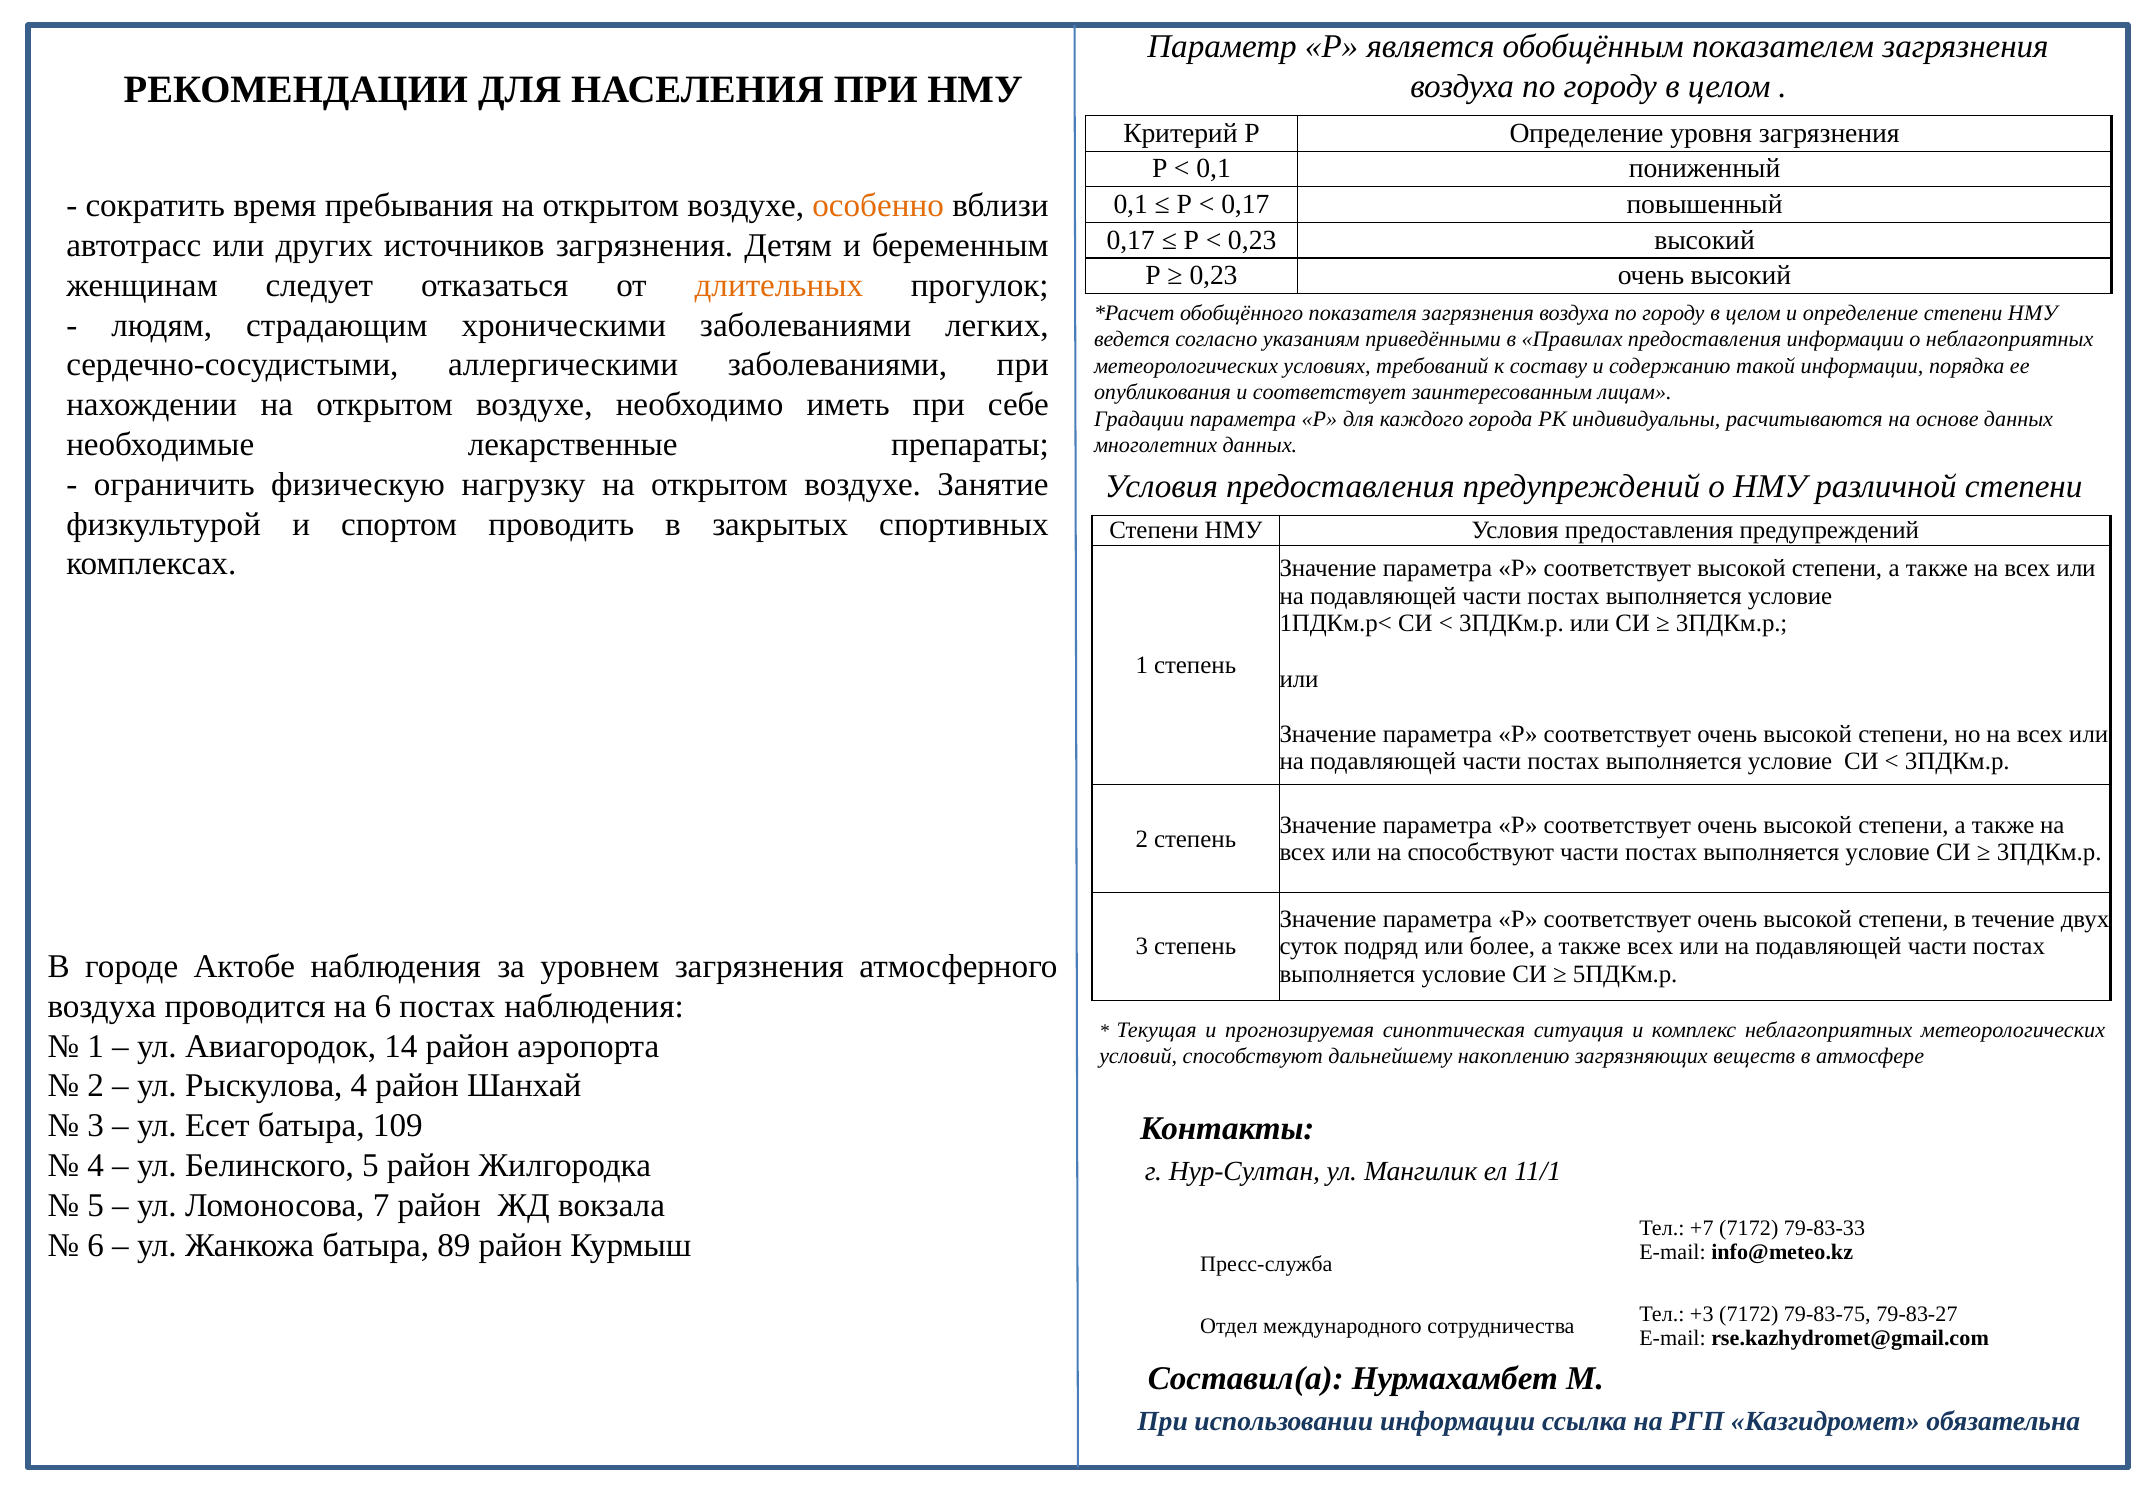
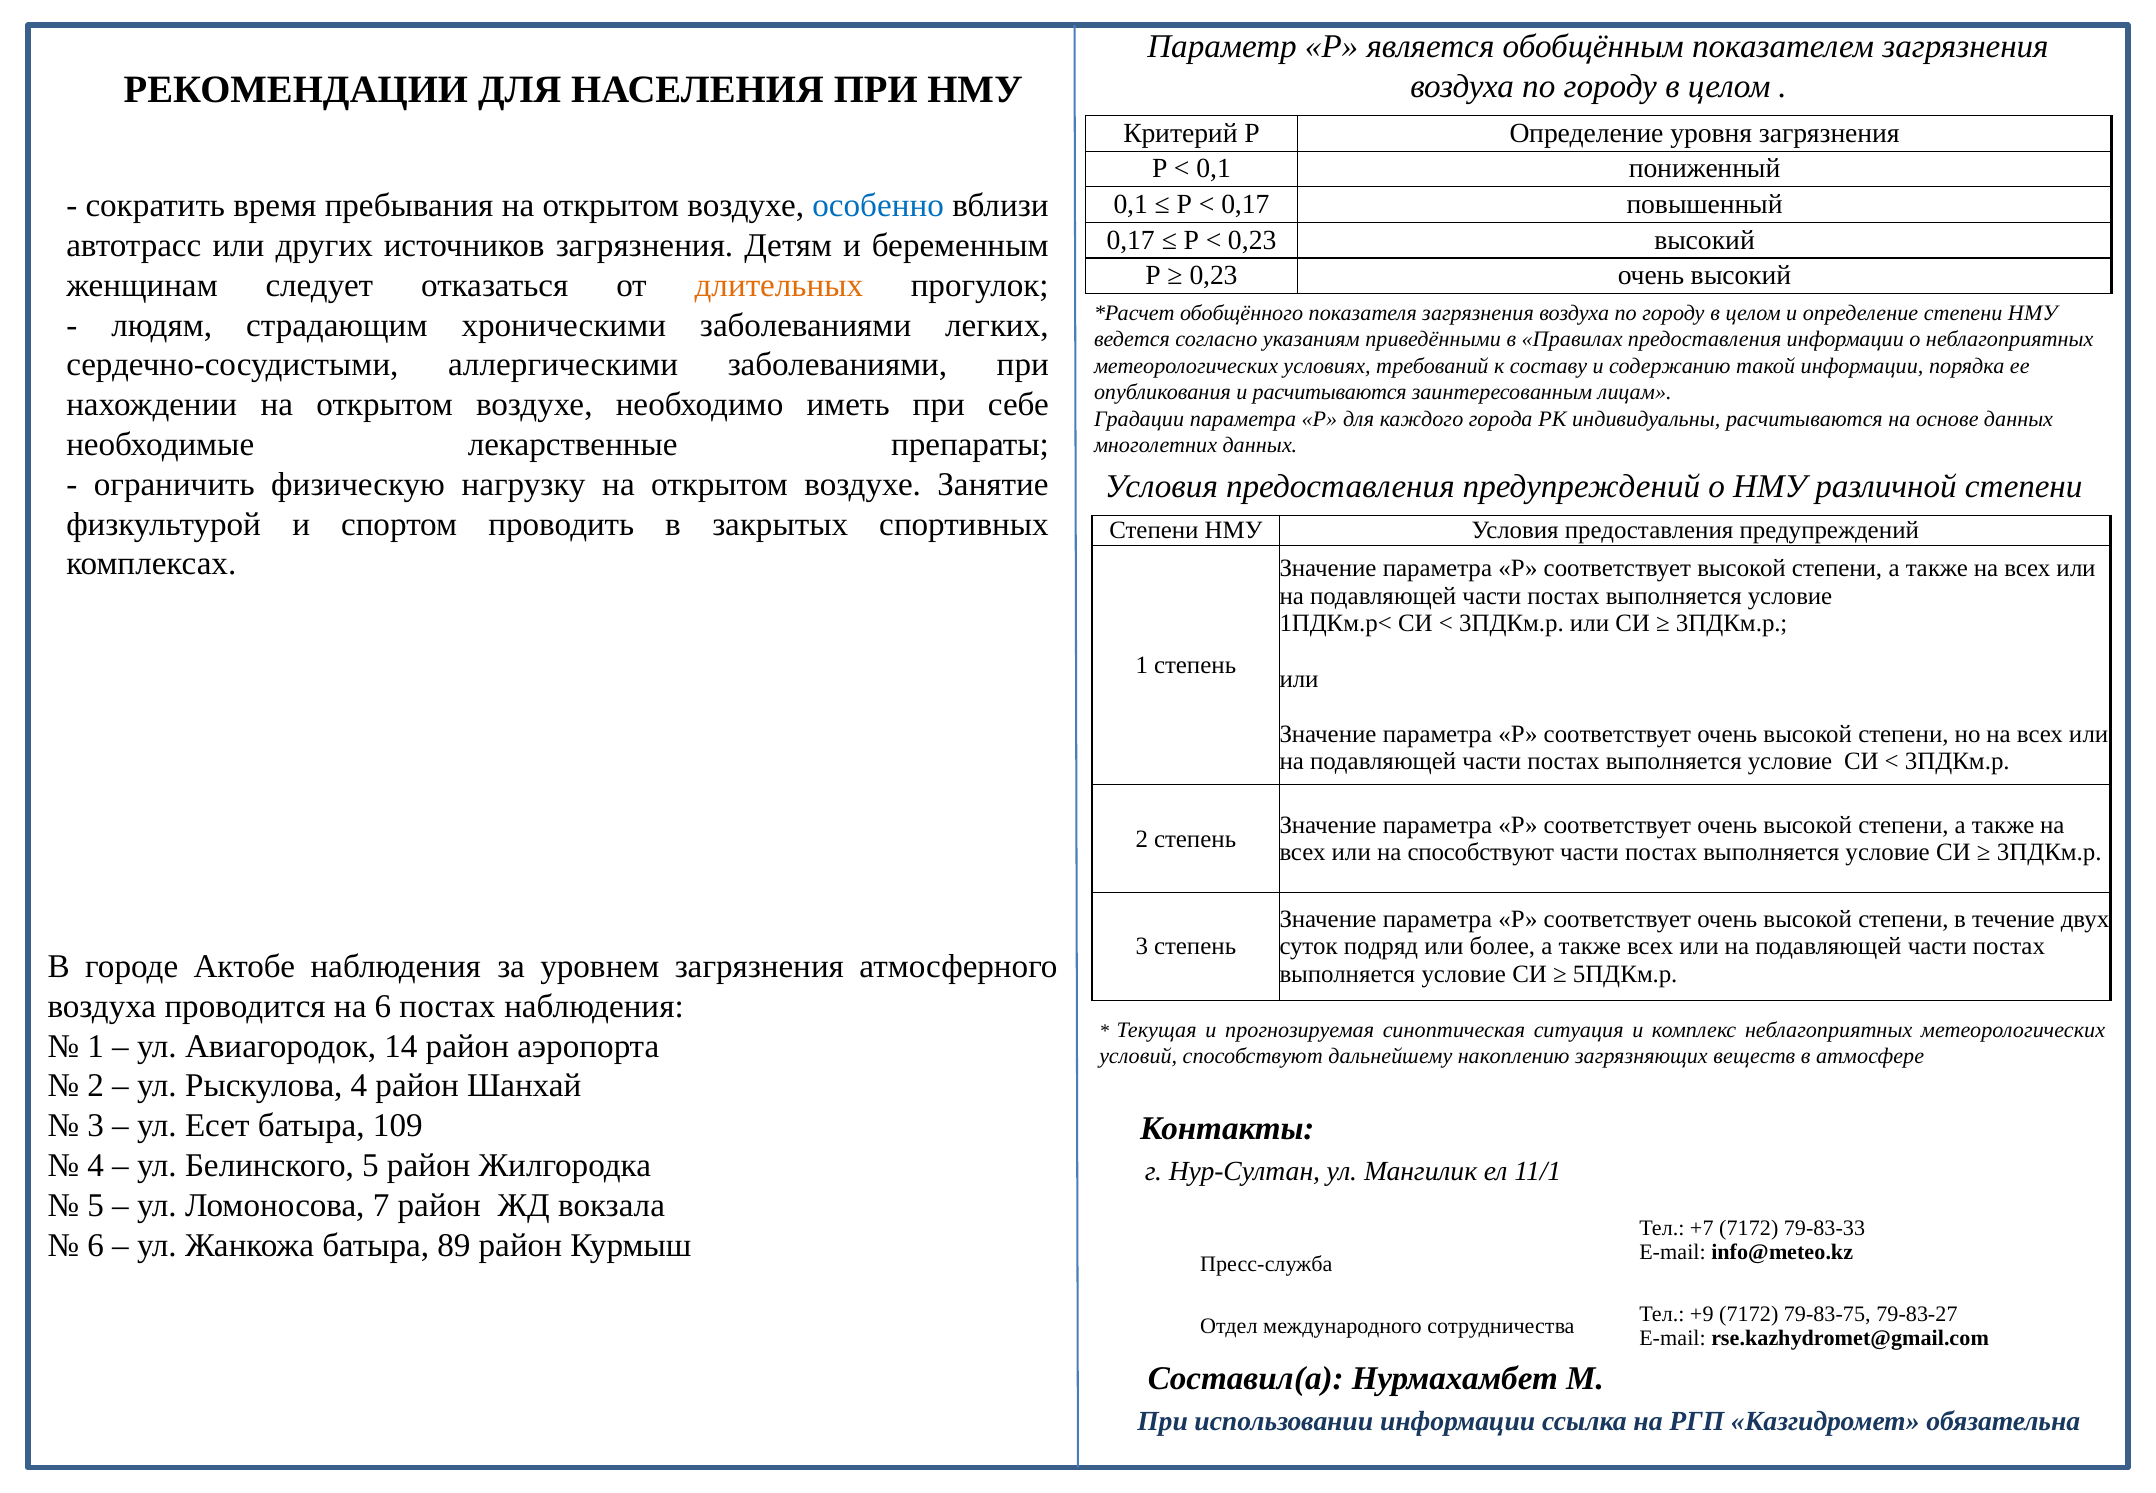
особенно colour: orange -> blue (878, 206)
и соответствует: соответствует -> расчитываются (1330, 392)
+3: +3 -> +9 (1702, 1314)
